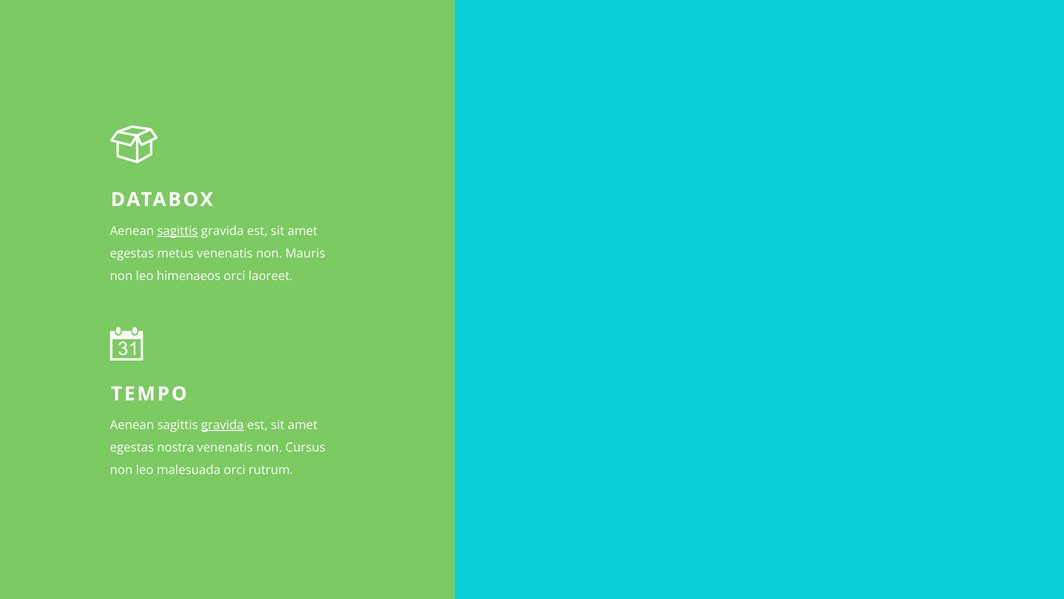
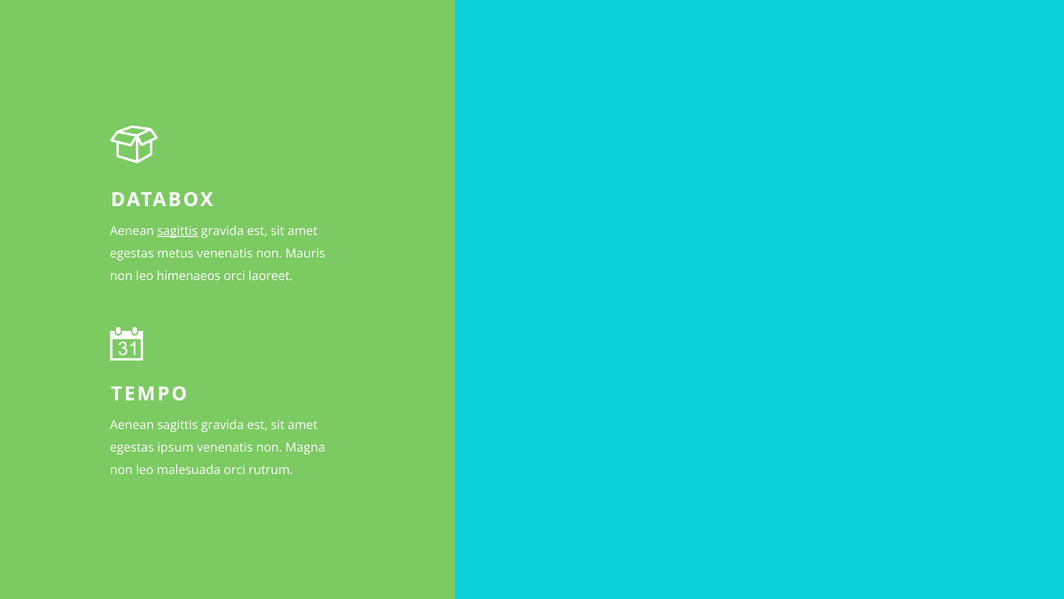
gravida underline: present -> none (223, 425)
nostra: nostra -> ipsum (175, 447)
Cursus: Cursus -> Magna (305, 447)
